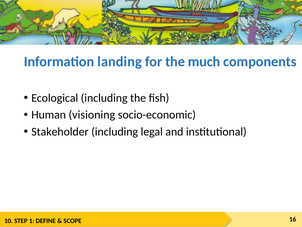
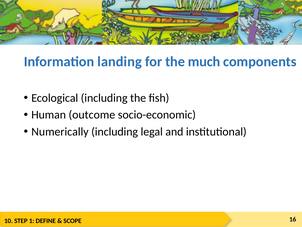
visioning: visioning -> outcome (92, 115)
Stakeholder: Stakeholder -> Numerically (60, 131)
